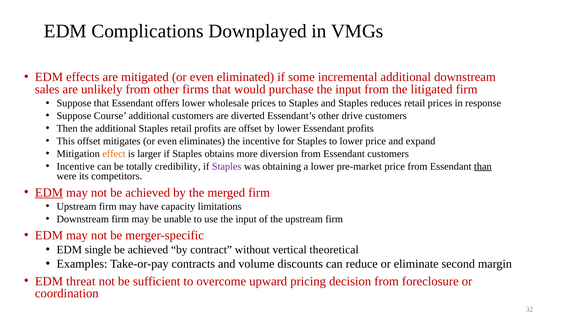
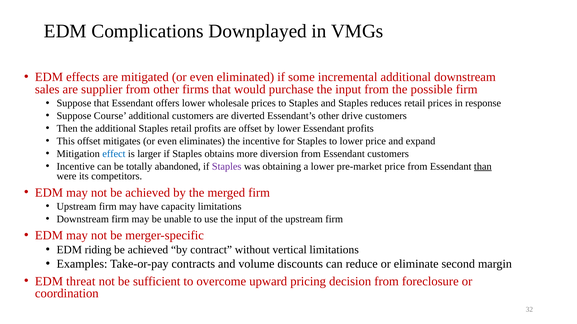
unlikely: unlikely -> supplier (102, 90)
litigated: litigated -> possible (432, 90)
effect colour: orange -> blue (114, 154)
credibility: credibility -> abandoned (178, 167)
EDM underline: present -> none (49, 193)
single: single -> riding (98, 250)
vertical theoretical: theoretical -> limitations (334, 250)
